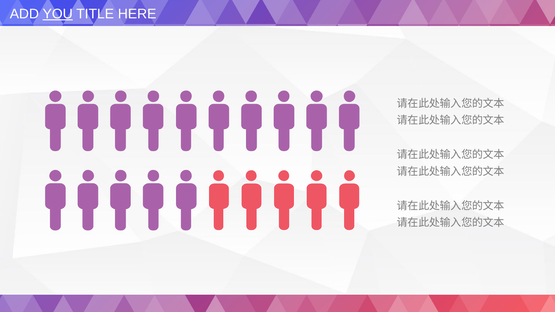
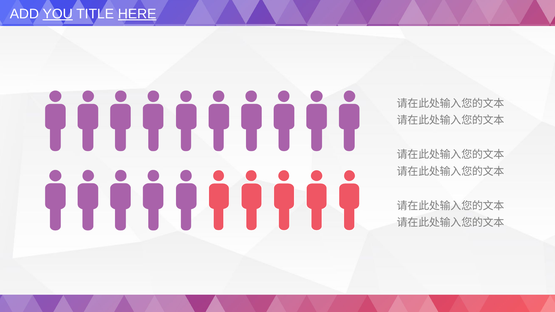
HERE underline: none -> present (137, 14)
